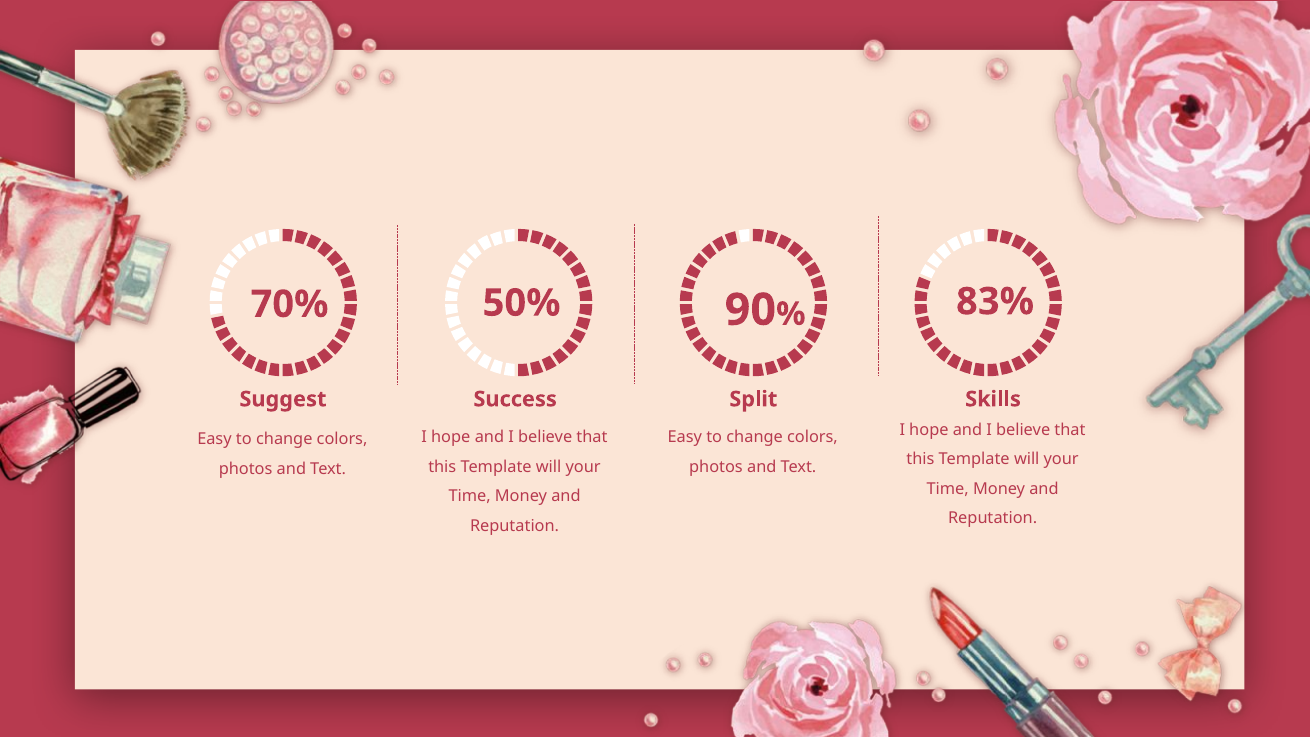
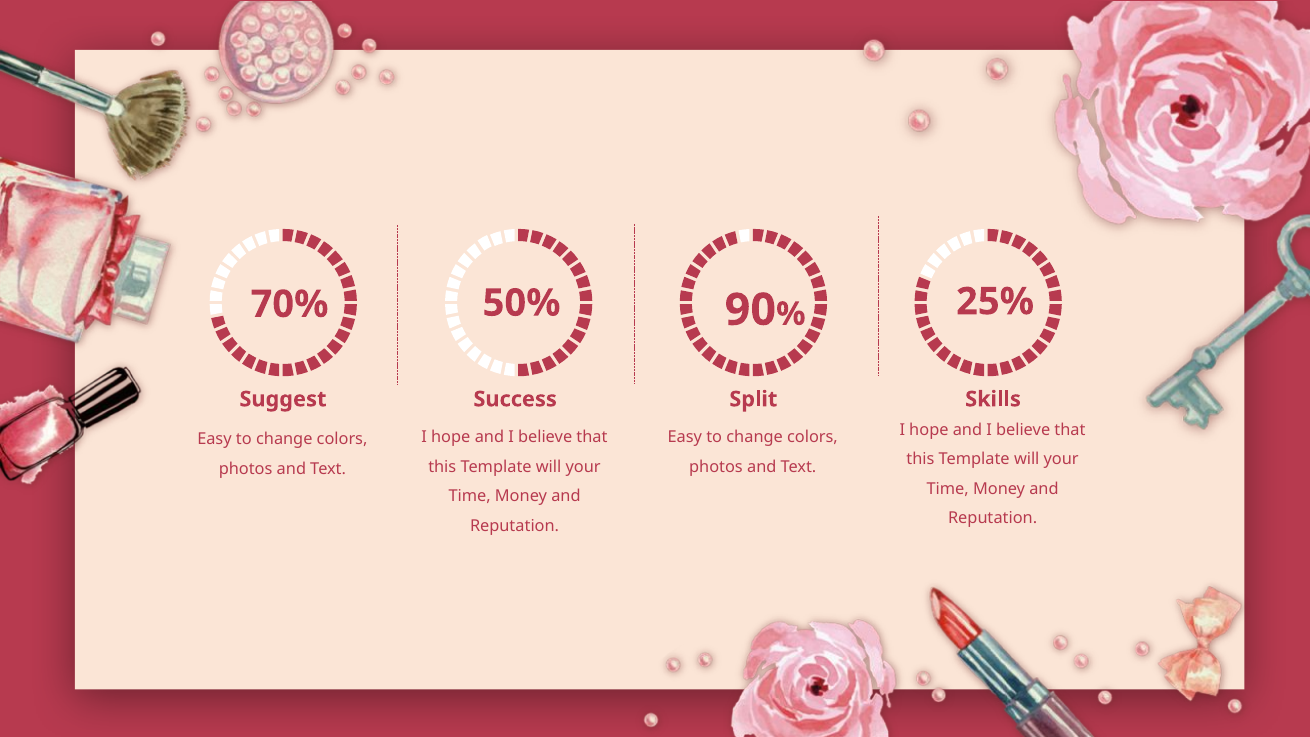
83%: 83% -> 25% (995, 302)
